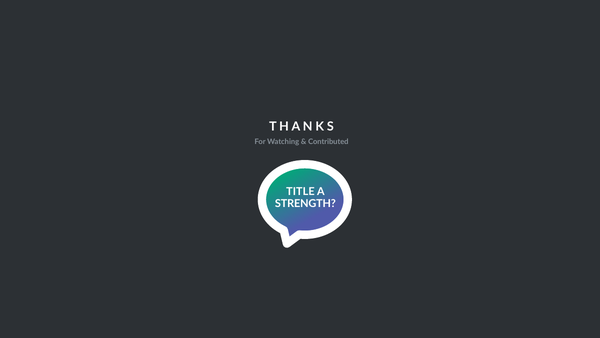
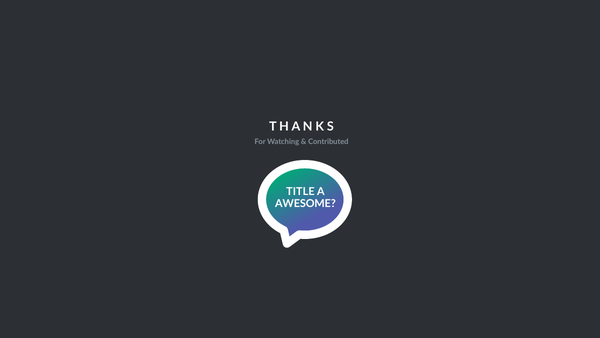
STRENGTH: STRENGTH -> AWESOME (305, 203)
